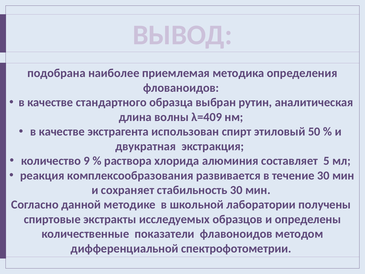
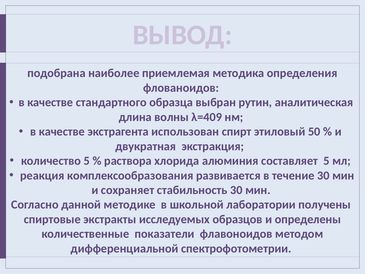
количество 9: 9 -> 5 (87, 161)
